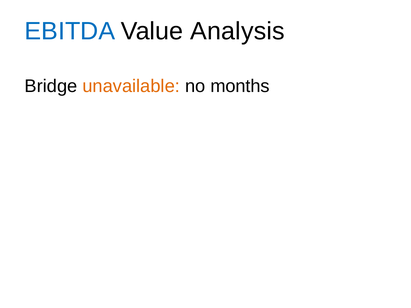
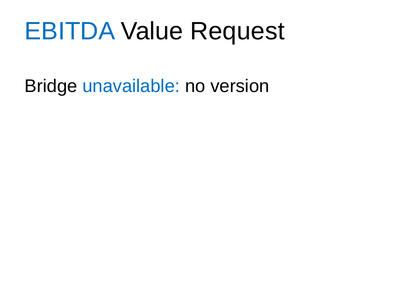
Analysis: Analysis -> Request (237, 31)
unavailable colour: orange -> blue (131, 86)
months: months -> version (240, 86)
